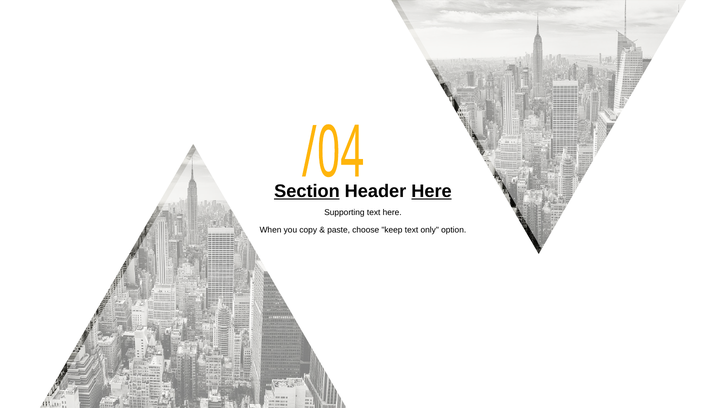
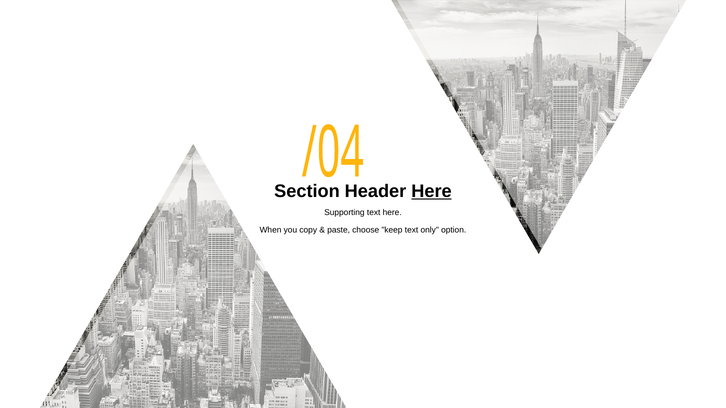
Section underline: present -> none (307, 192)
